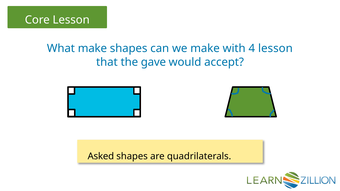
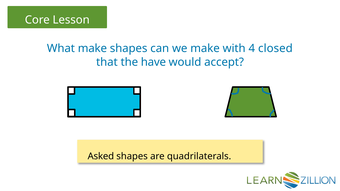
4 lesson: lesson -> closed (275, 49)
gave: gave -> have (153, 62)
